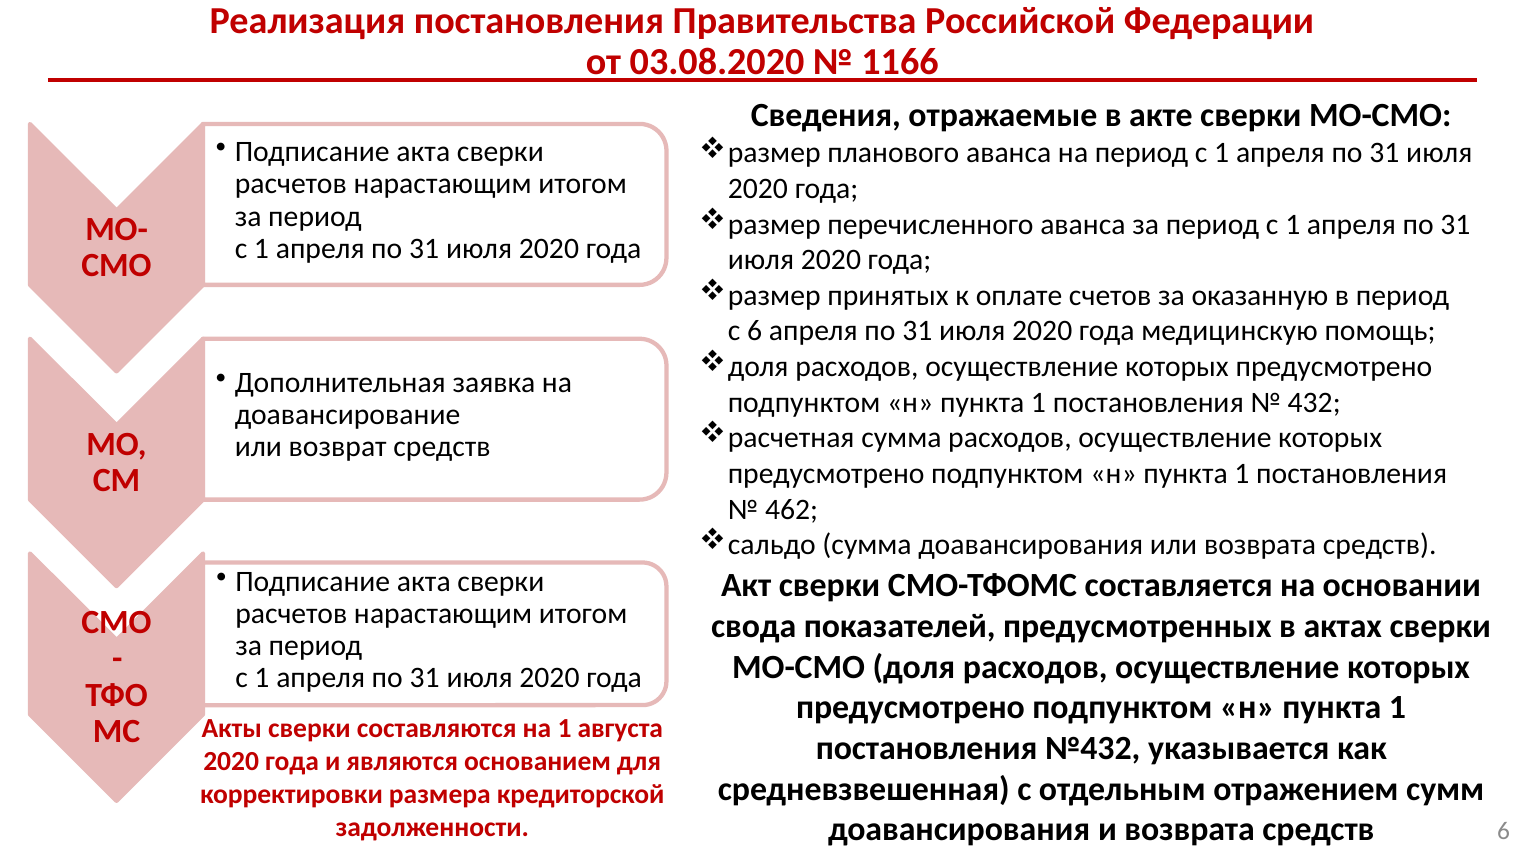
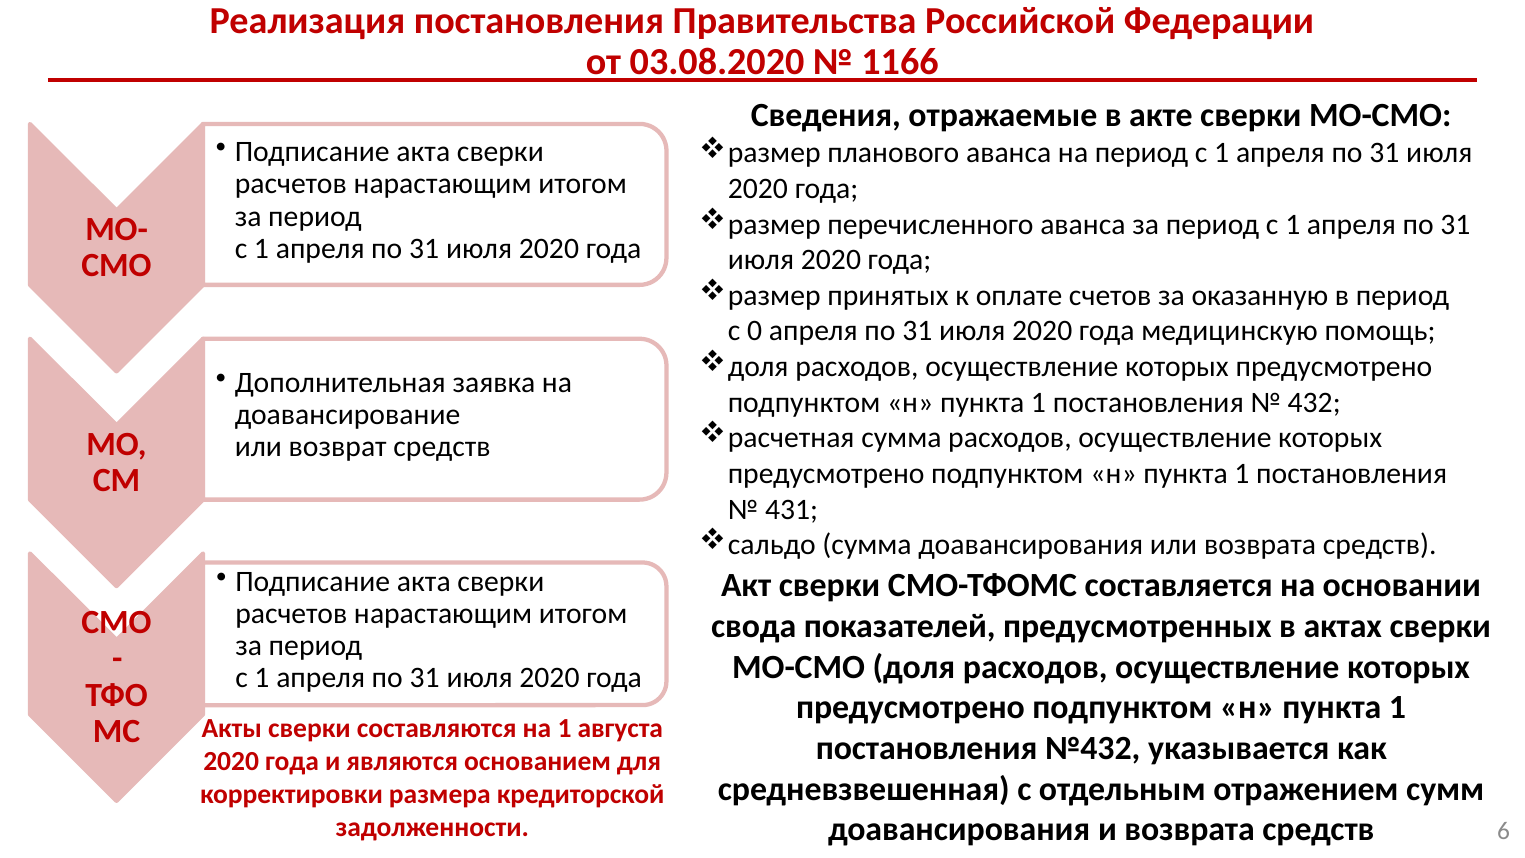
с 6: 6 -> 0 (755, 331)
462: 462 -> 431 (792, 509)
